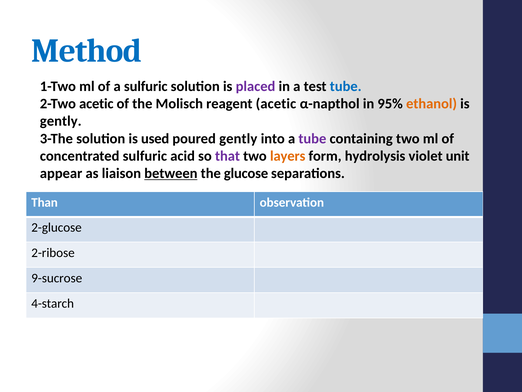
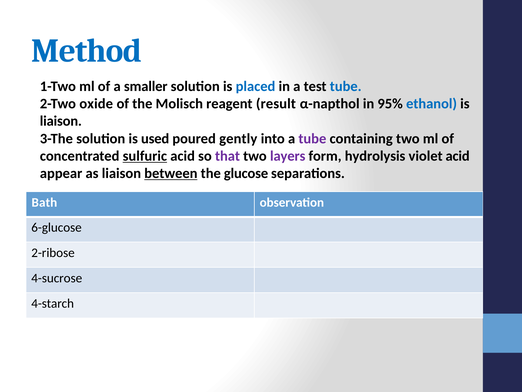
a sulfuric: sulfuric -> smaller (146, 86)
placed colour: purple -> blue (256, 86)
2-Two acetic: acetic -> oxide (96, 104)
reagent acetic: acetic -> result (276, 104)
ethanol colour: orange -> blue (432, 104)
gently: gently -> liaison (61, 121)
sulfuric underline: none -> present (145, 156)
layers colour: orange -> purple (288, 156)
violet unit: unit -> acid (458, 156)
Than: Than -> Bath (44, 202)
2-glucose: 2-glucose -> 6-glucose (57, 227)
9-sucrose: 9-sucrose -> 4-sucrose (57, 278)
